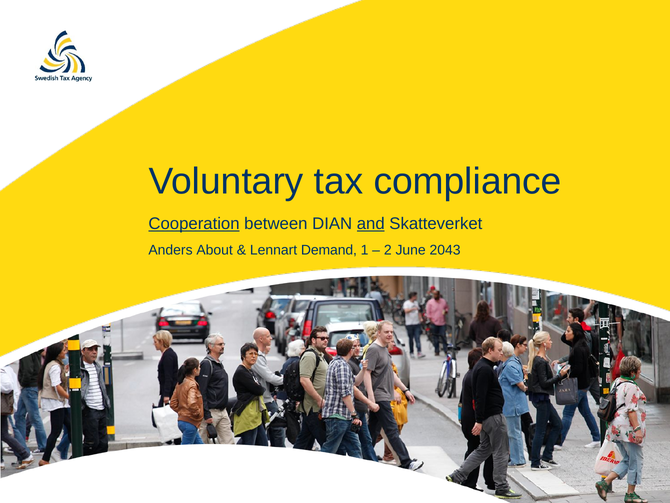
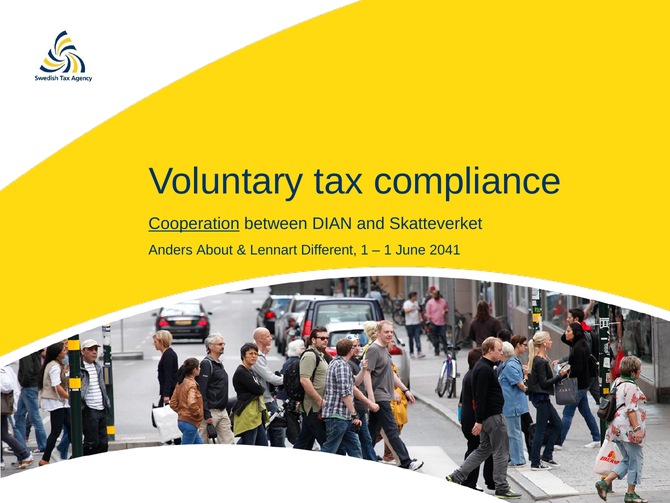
and underline: present -> none (371, 224)
Demand: Demand -> Different (329, 250)
2: 2 -> 1 (388, 250)
2043: 2043 -> 2041 (445, 250)
